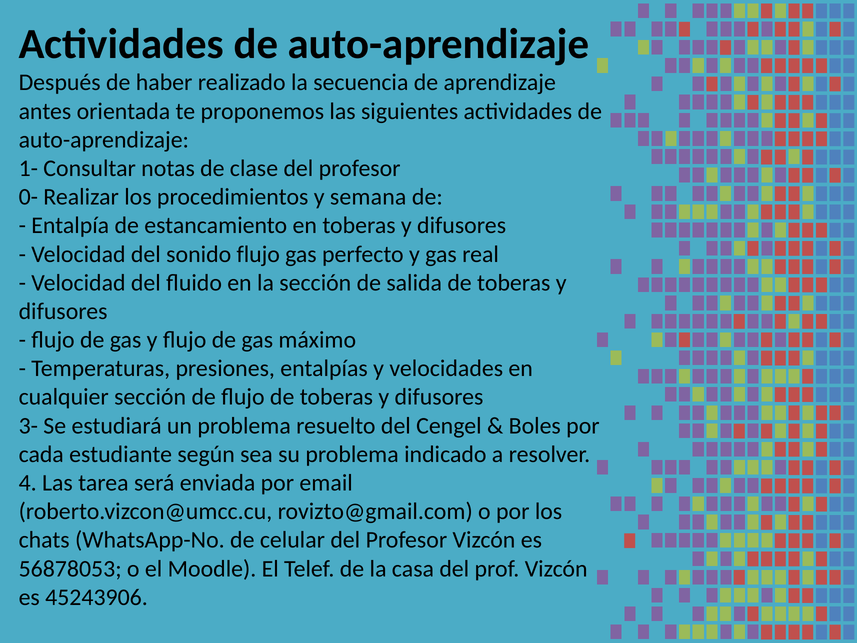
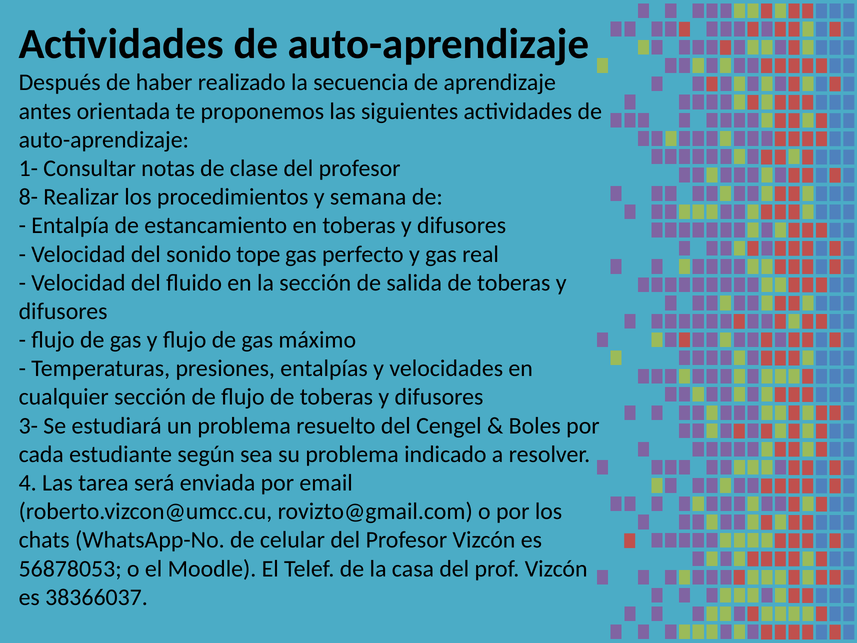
0-: 0- -> 8- (28, 197)
sonido flujo: flujo -> tope (258, 254)
45243906: 45243906 -> 38366037 (97, 597)
